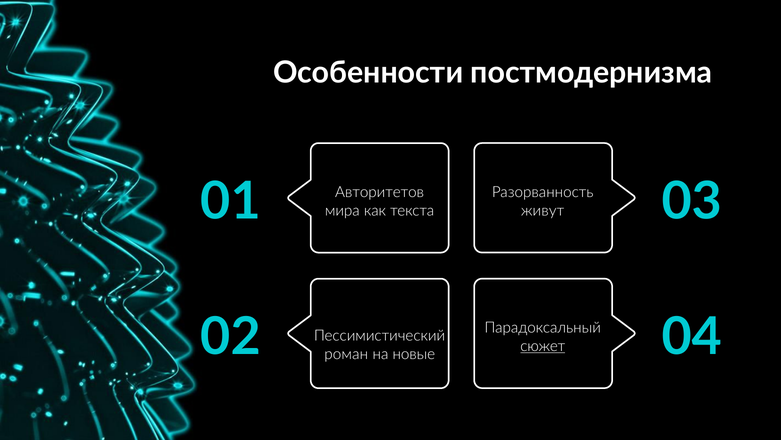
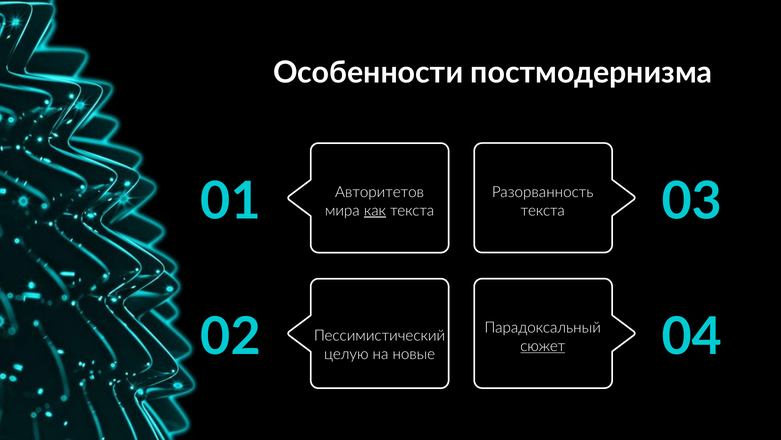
как underline: none -> present (375, 210)
живут: живут -> текста (543, 210)
роман: роман -> целую (346, 354)
